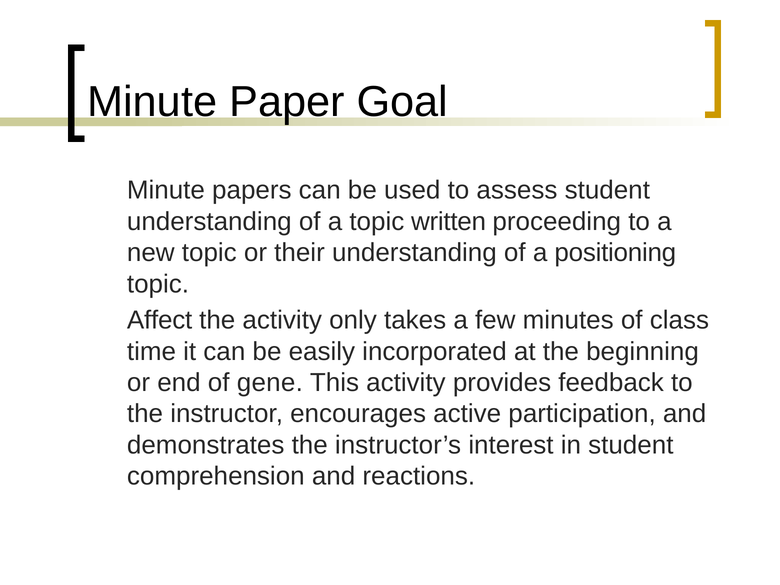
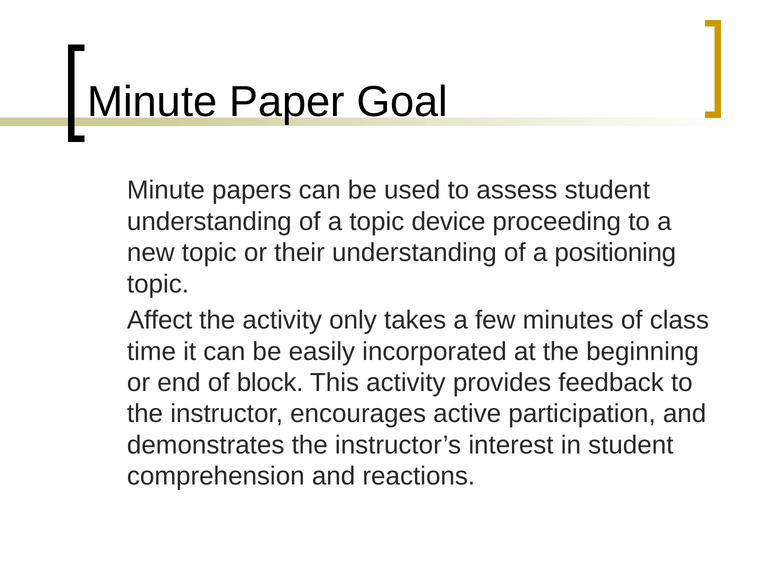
written: written -> device (449, 222)
gene: gene -> block (270, 383)
